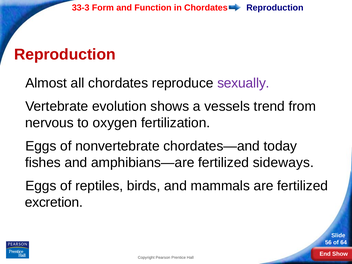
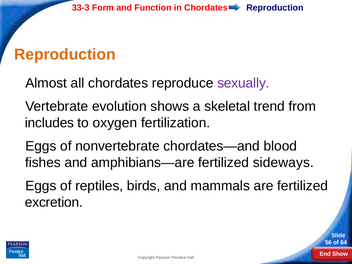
Reproduction colour: red -> orange (65, 54)
vessels: vessels -> skeletal (227, 106)
nervous: nervous -> includes (49, 123)
today: today -> blood (280, 146)
